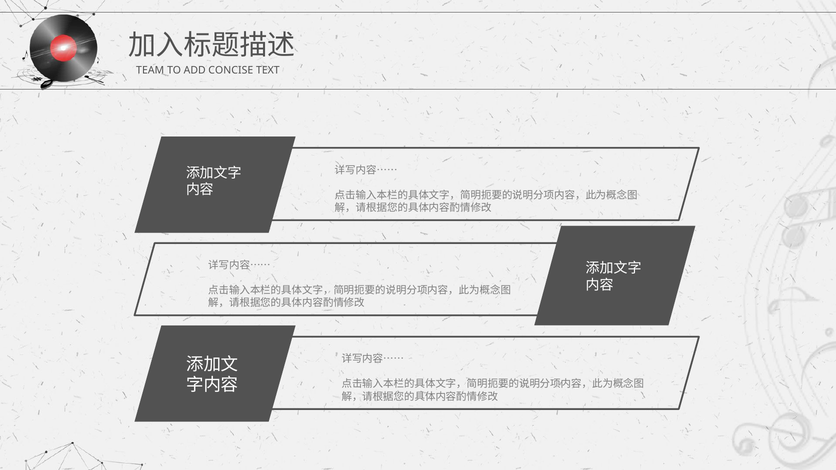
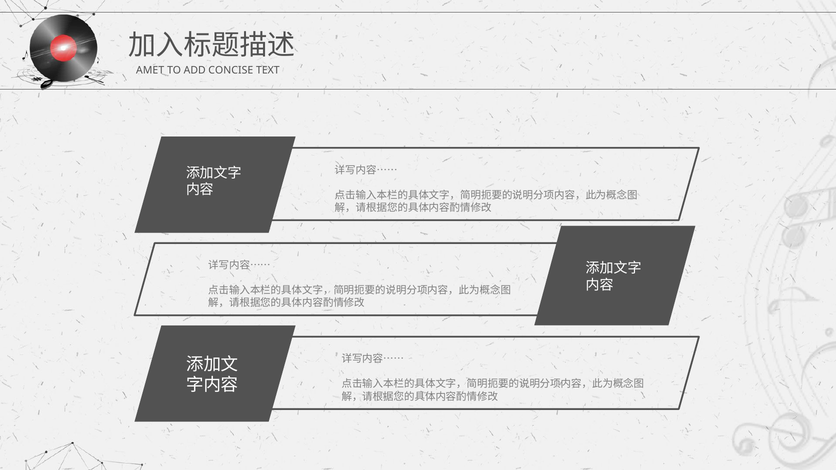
TEAM: TEAM -> AMET (150, 70)
